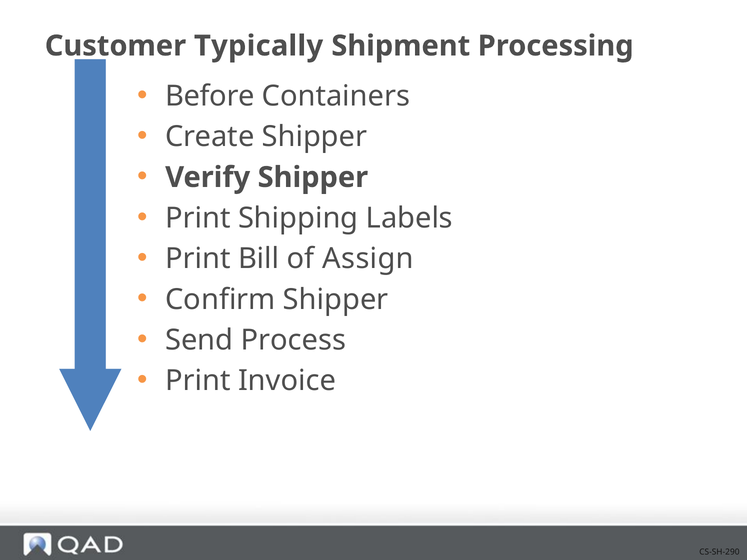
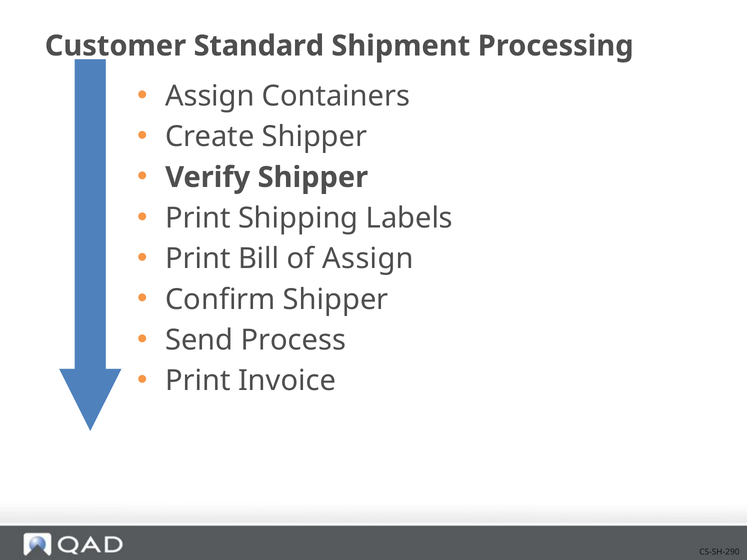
Typically: Typically -> Standard (259, 46)
Before: Before -> Assign (210, 96)
